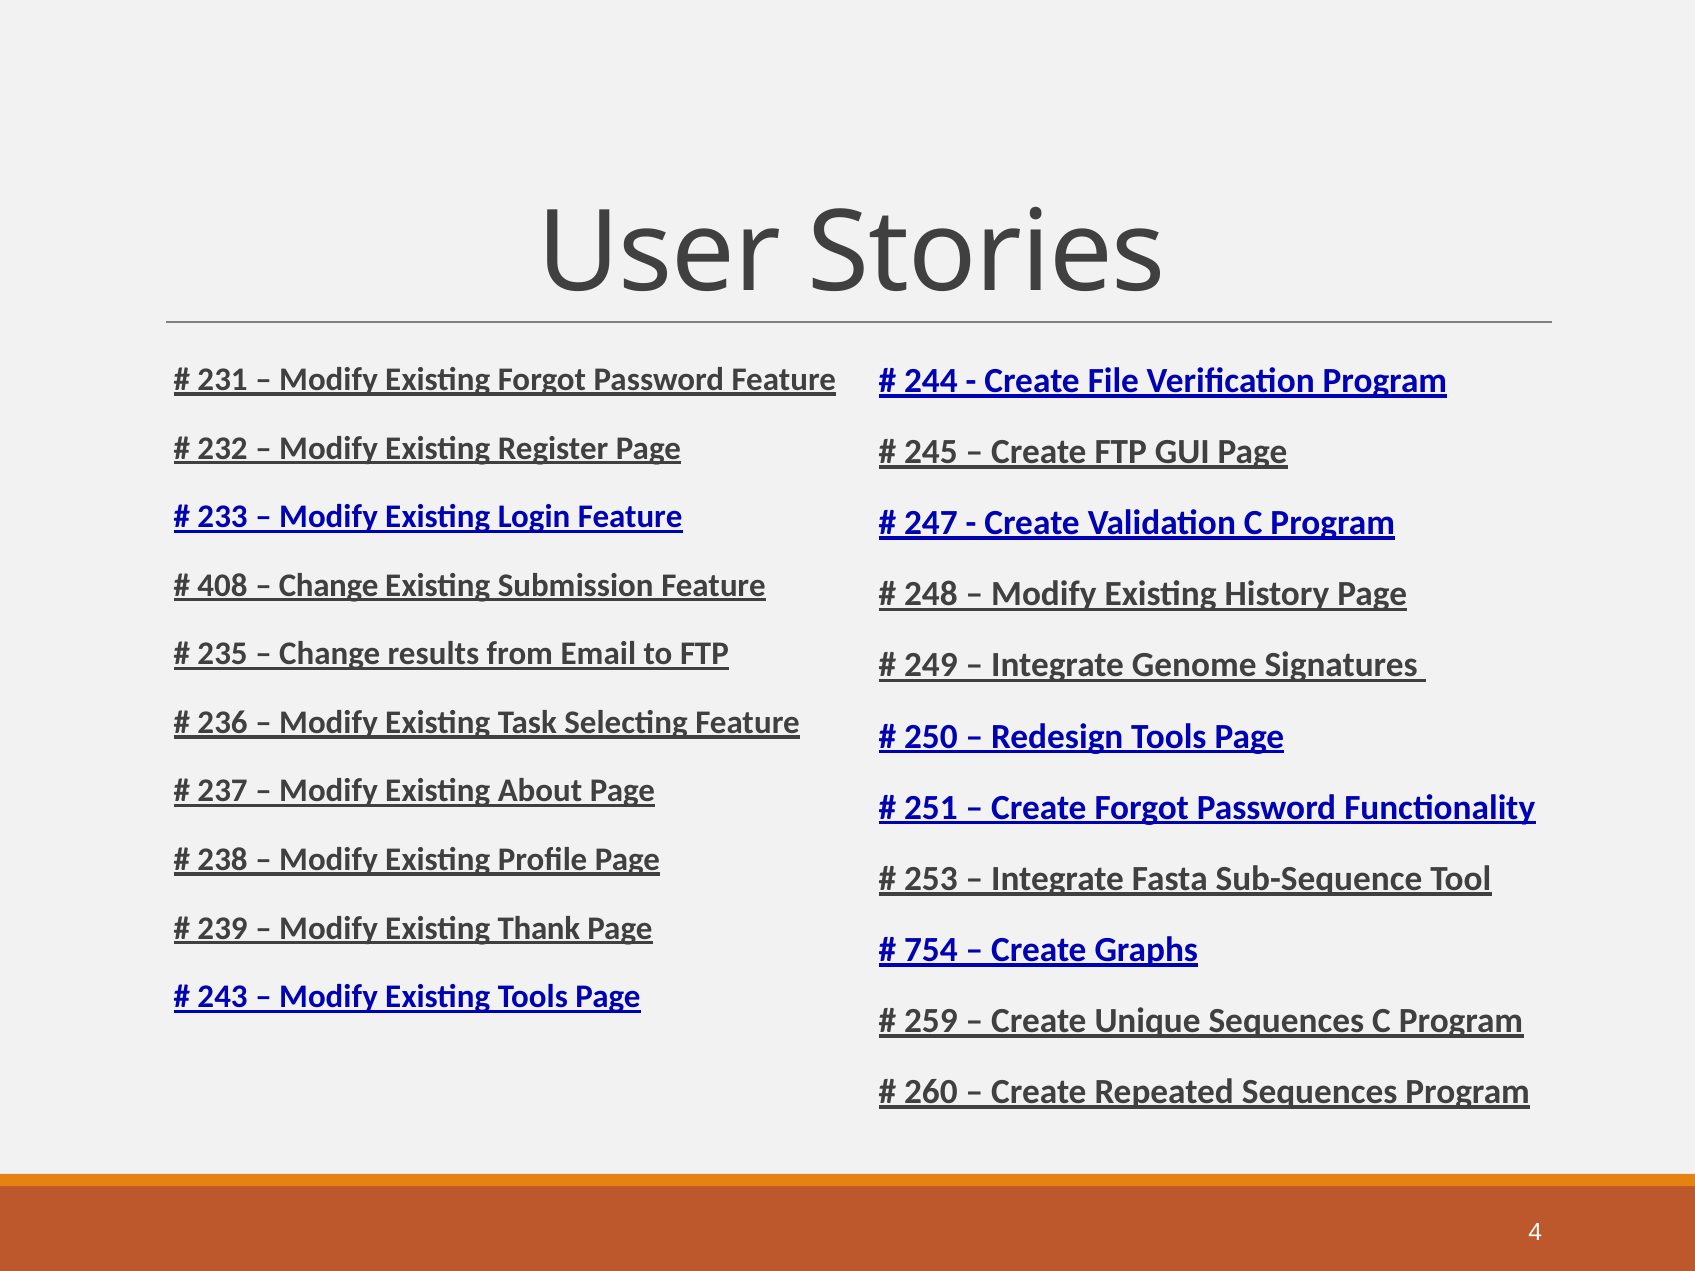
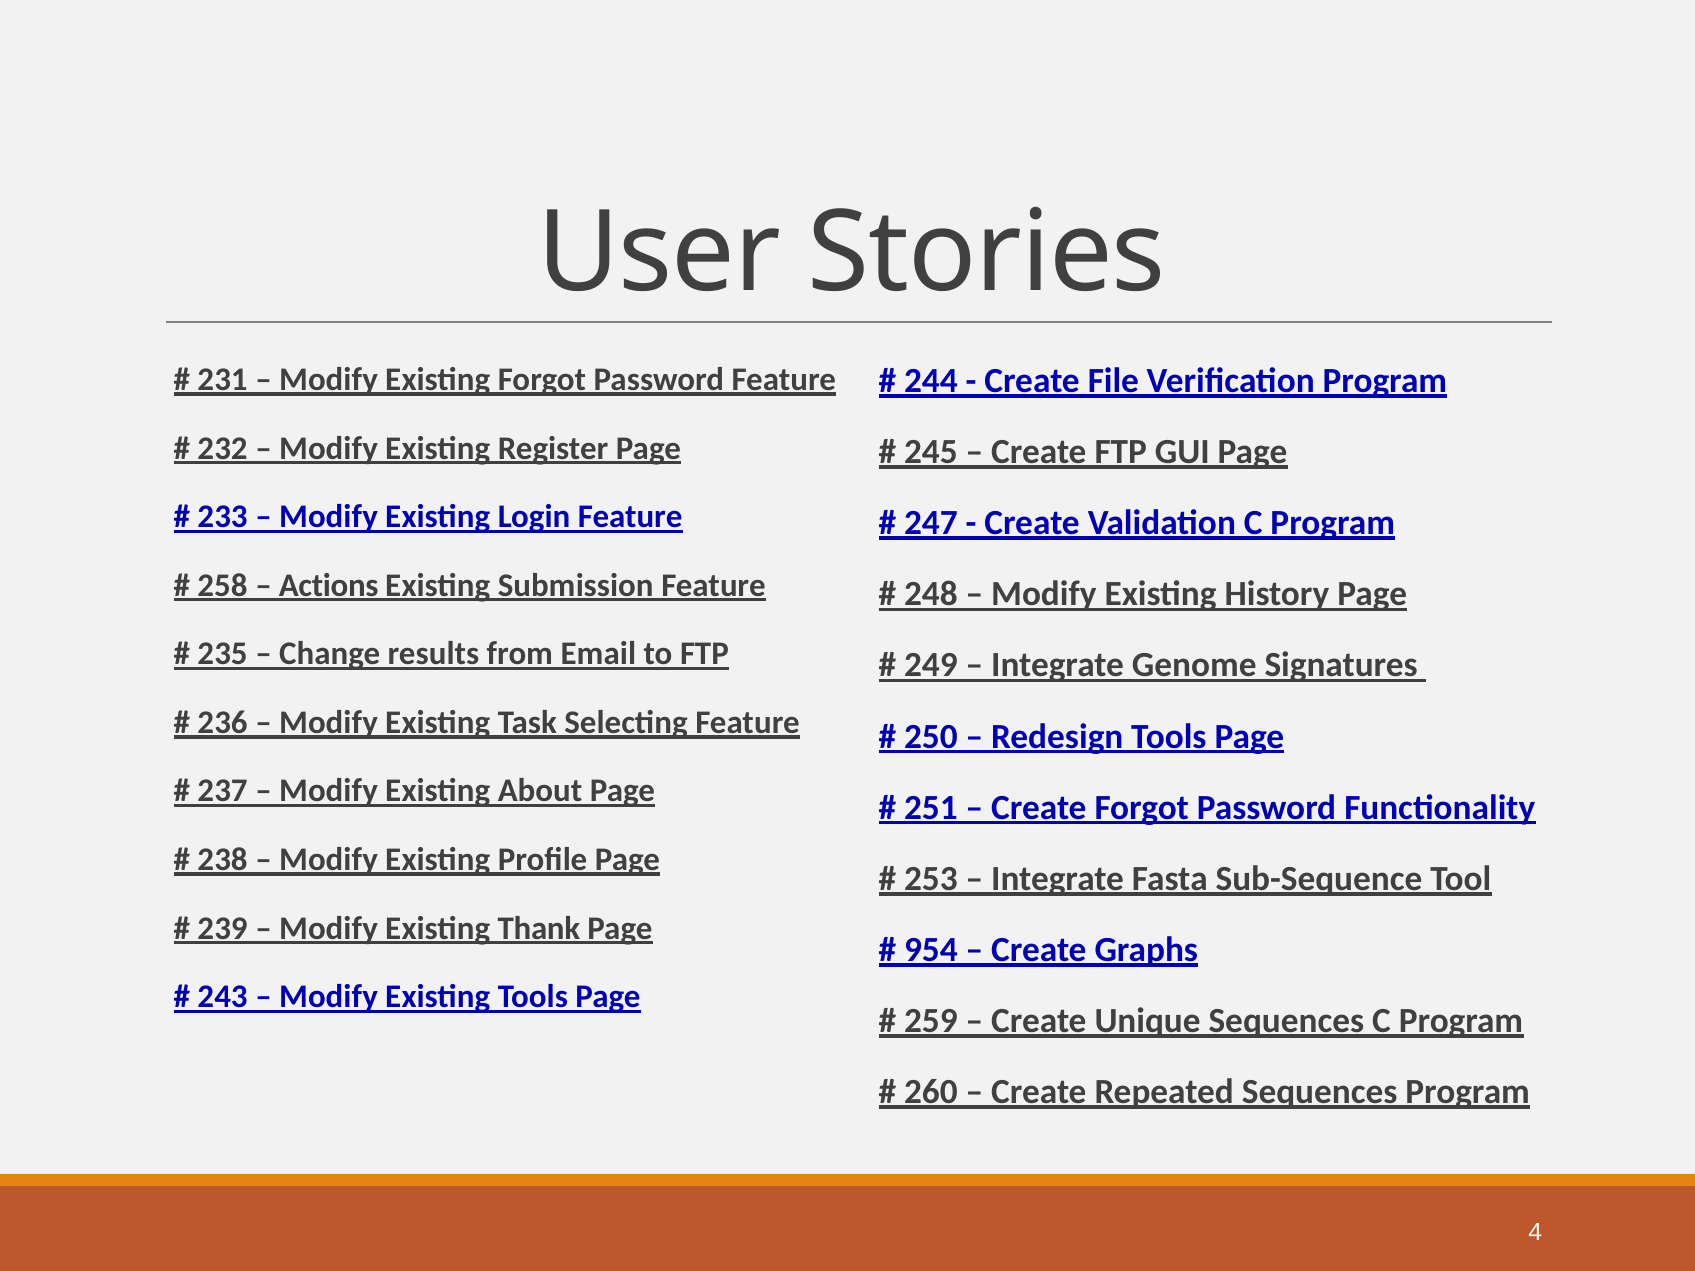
408: 408 -> 258 (223, 585)
Change: Change -> Actions (329, 585)
754: 754 -> 954 (931, 950)
